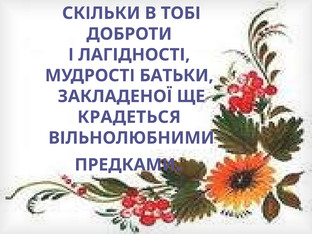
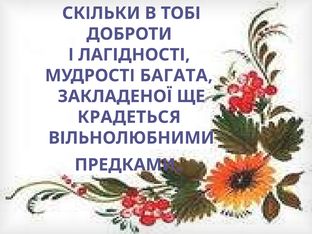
БАТЬКИ: БАТЬКИ -> БАГАТА (176, 76)
